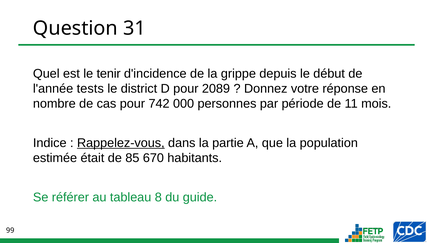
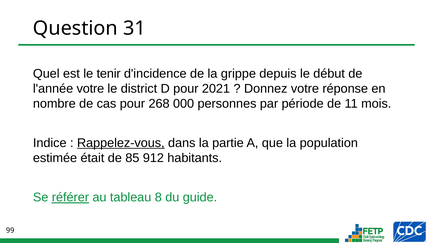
l'année tests: tests -> votre (90, 89)
2089: 2089 -> 2021 (216, 89)
742: 742 -> 268 (159, 104)
670: 670 -> 912 (153, 159)
référer underline: none -> present (70, 198)
